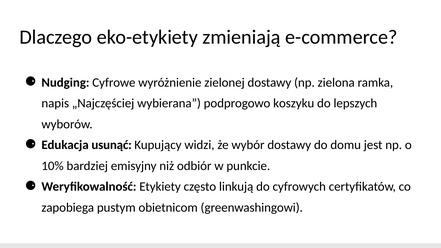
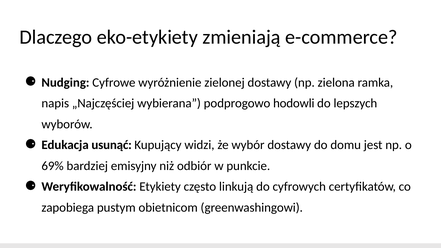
koszyku: koszyku -> hodowli (294, 103)
10%: 10% -> 69% (53, 166)
